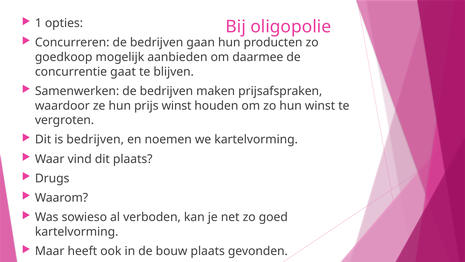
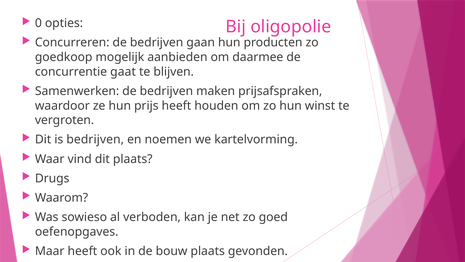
1: 1 -> 0 (38, 23)
prijs winst: winst -> heeft (176, 105)
kartelvorming: kartelvorming -> oefenopgaves (77, 231)
